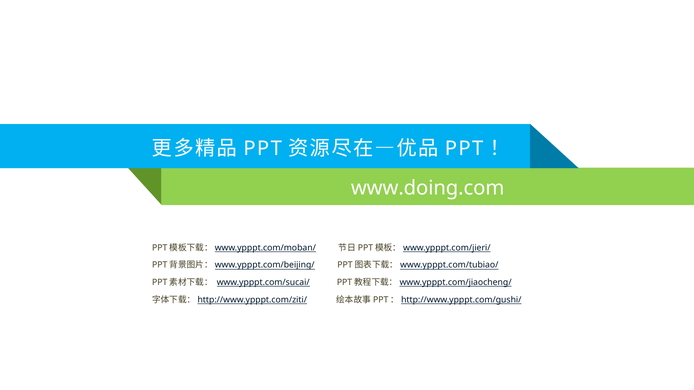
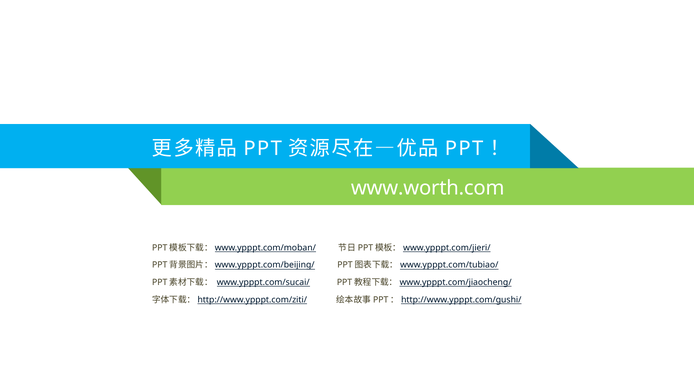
www.doing.com: www.doing.com -> www.worth.com (428, 188)
